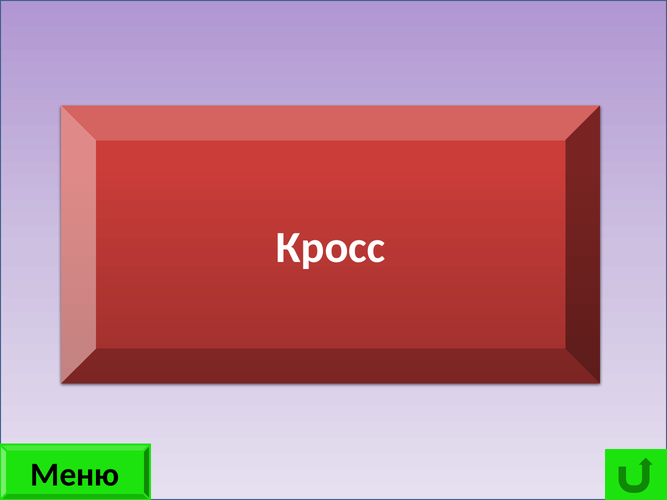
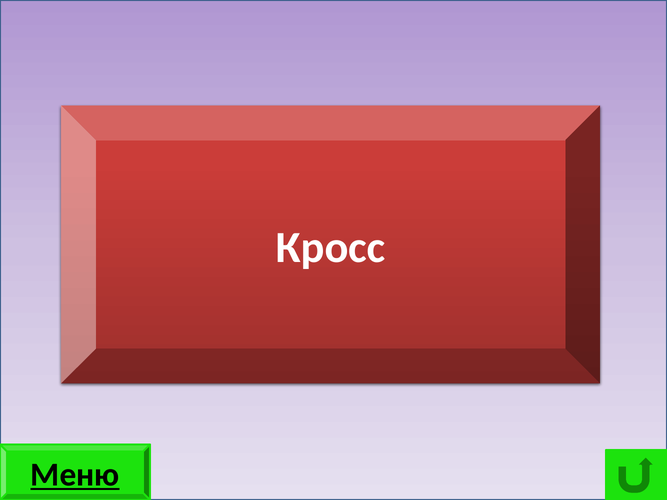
Меню underline: none -> present (75, 475)
